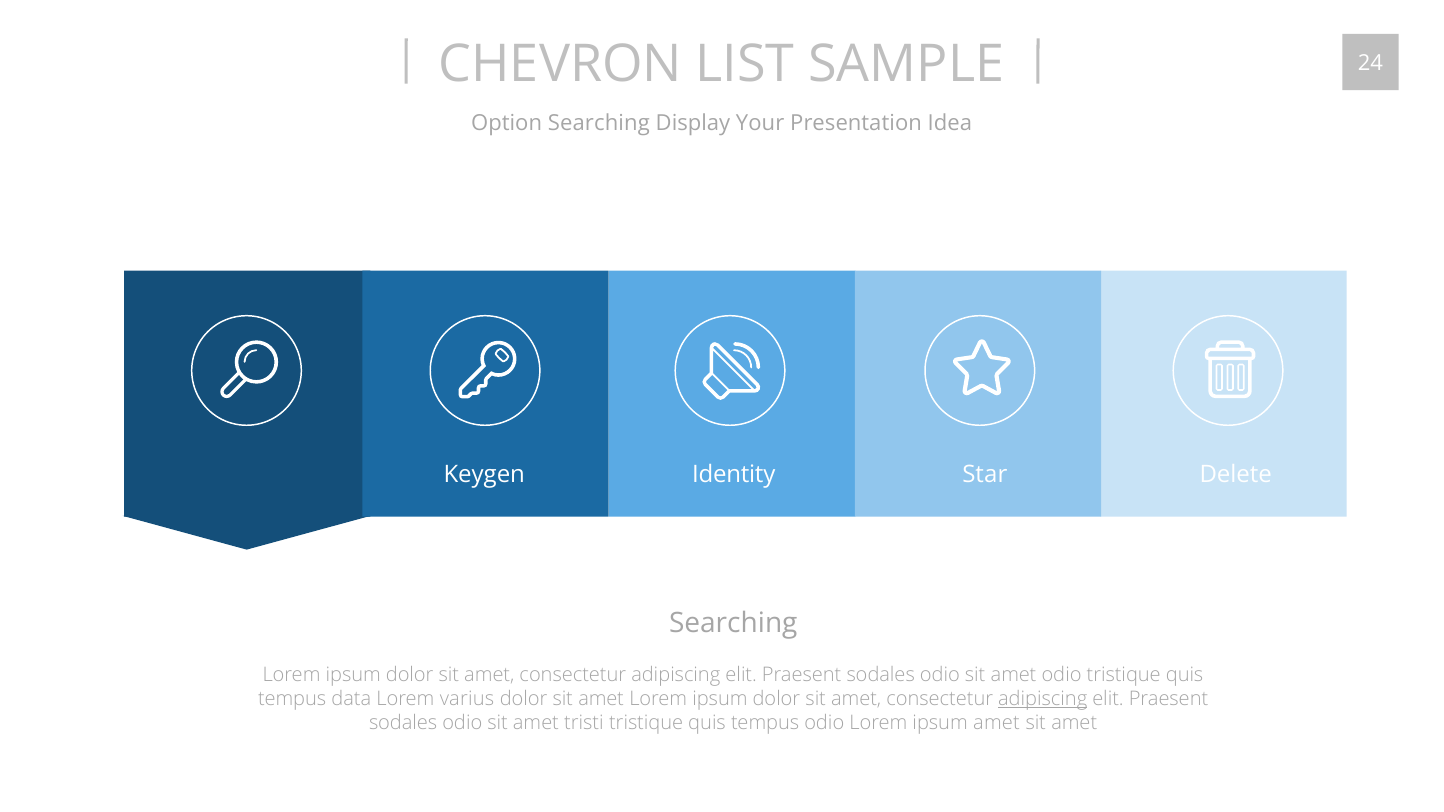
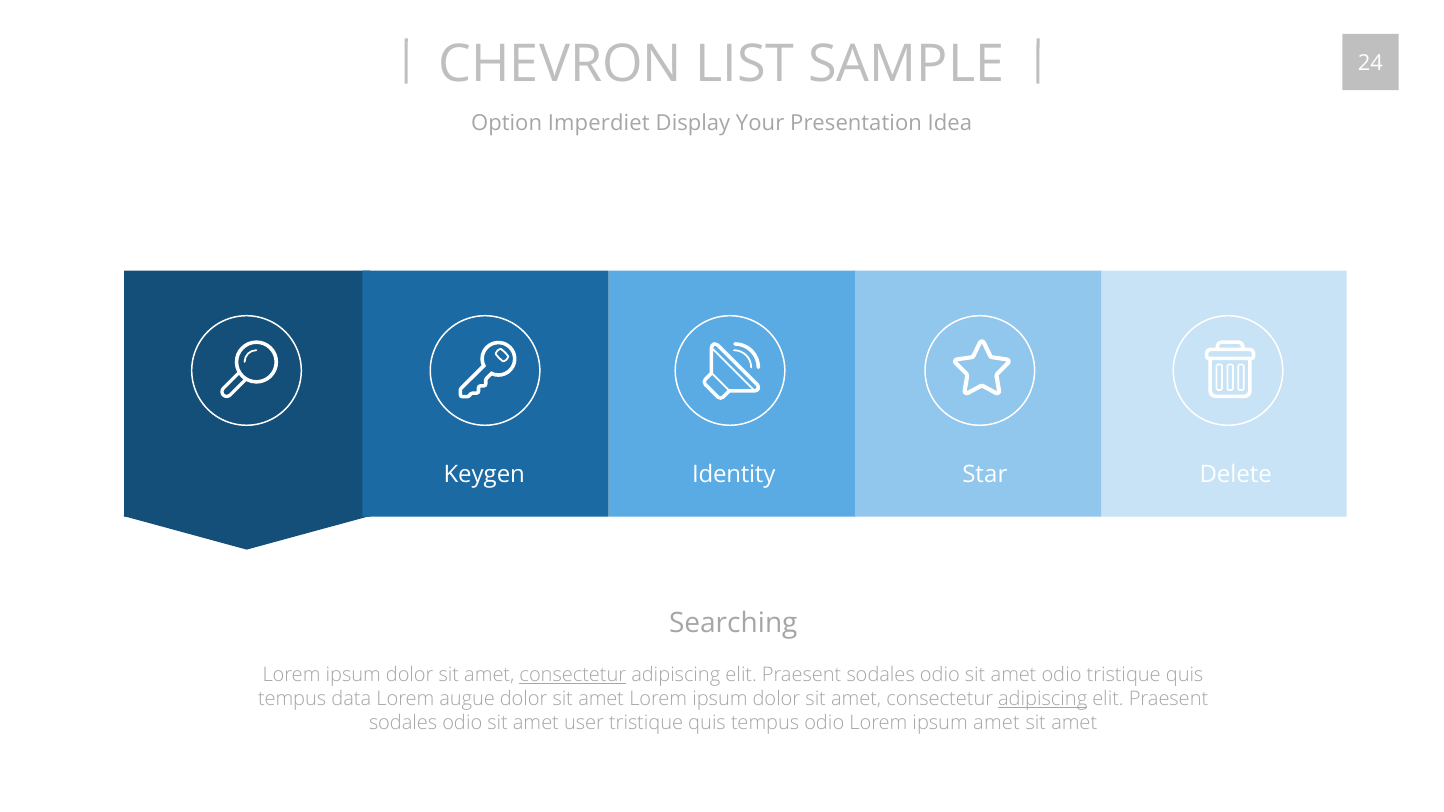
Option Searching: Searching -> Imperdiet (599, 123)
consectetur underline: none -> present (573, 675)
varius: varius -> augue (467, 699)
tristi: tristi -> user (584, 723)
